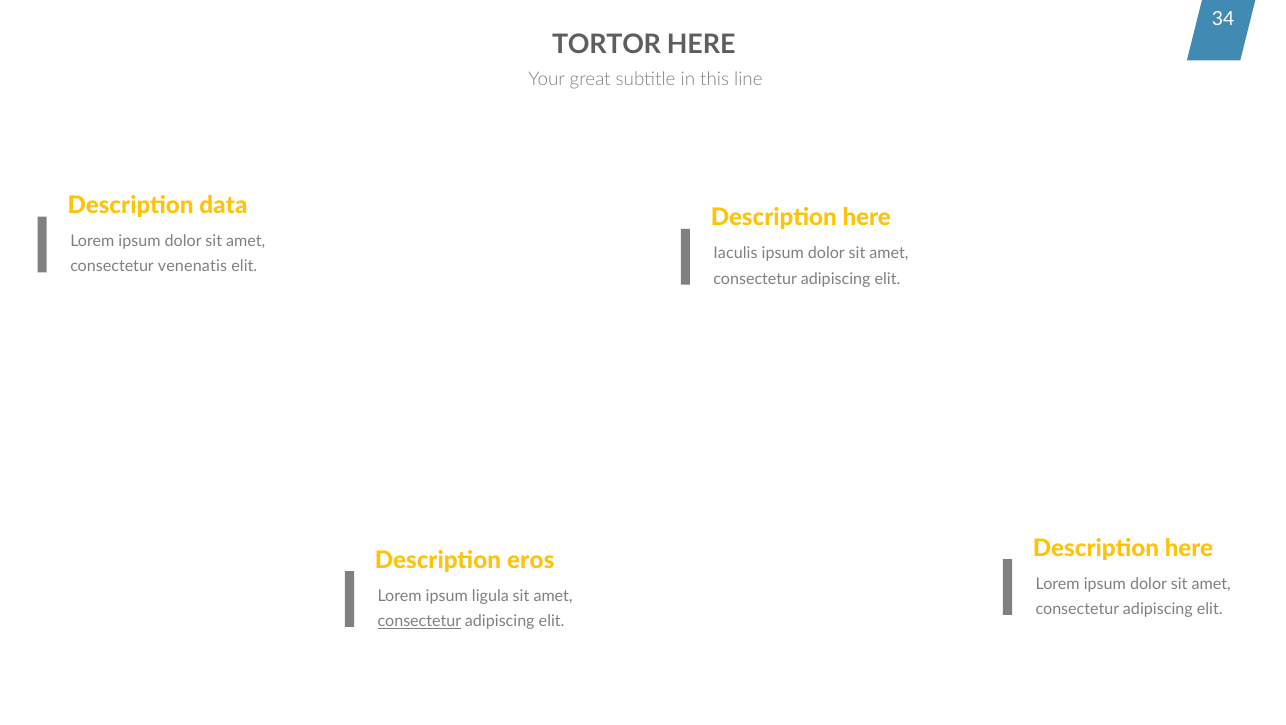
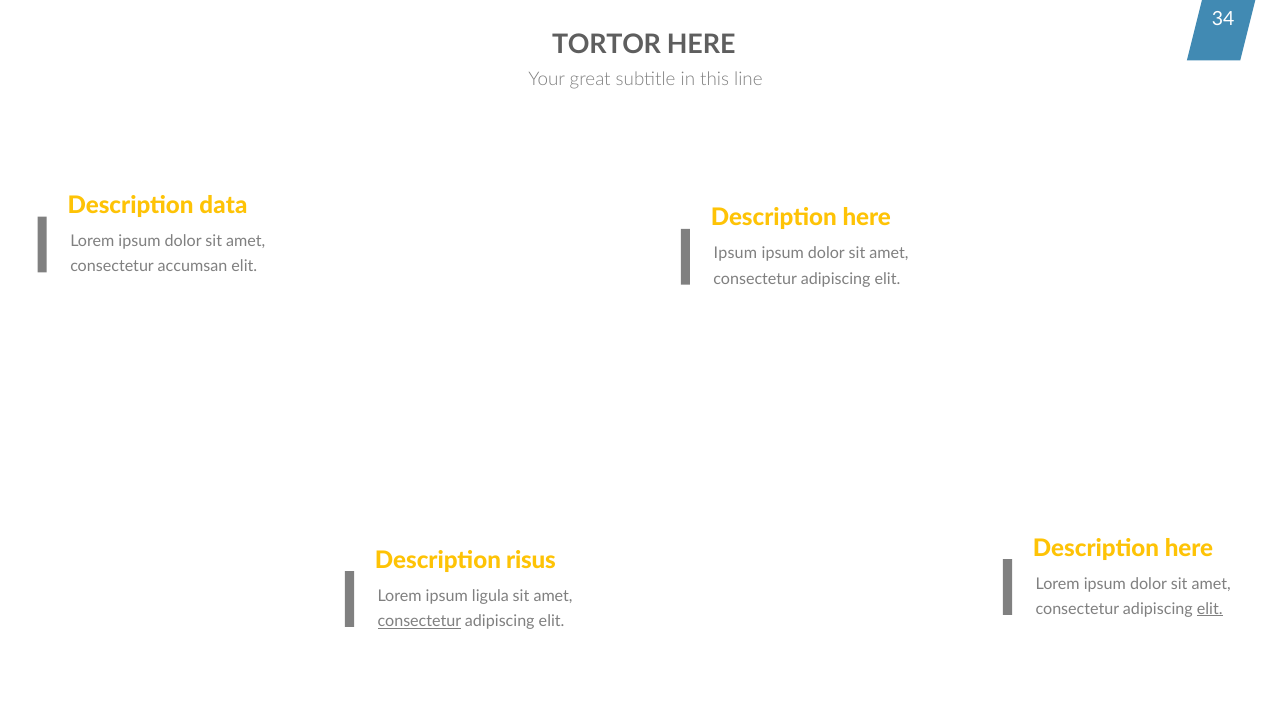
Iaculis: Iaculis -> Ipsum (735, 254)
venenatis: venenatis -> accumsan (192, 267)
eros: eros -> risus (531, 560)
elit underline: none -> present (1210, 609)
